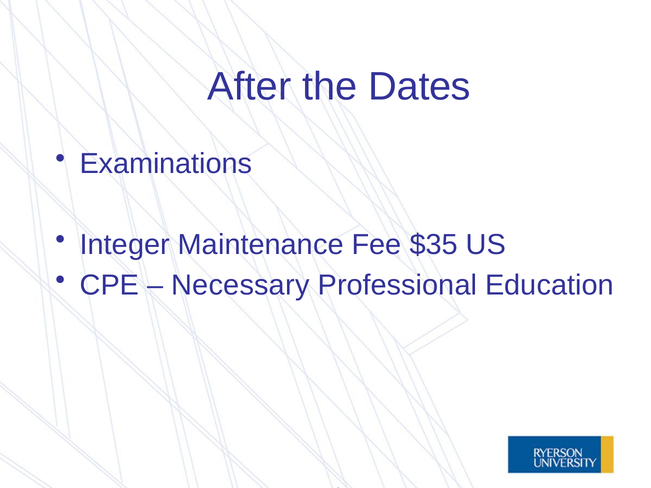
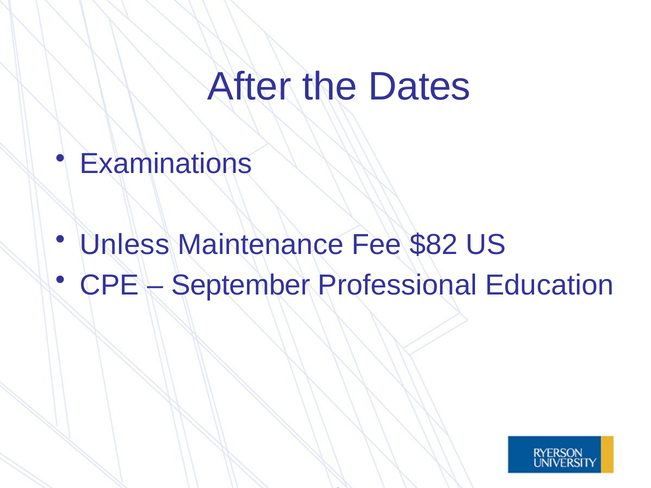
Integer: Integer -> Unless (125, 245)
$35: $35 -> $82 (434, 245)
Necessary: Necessary -> September (241, 285)
